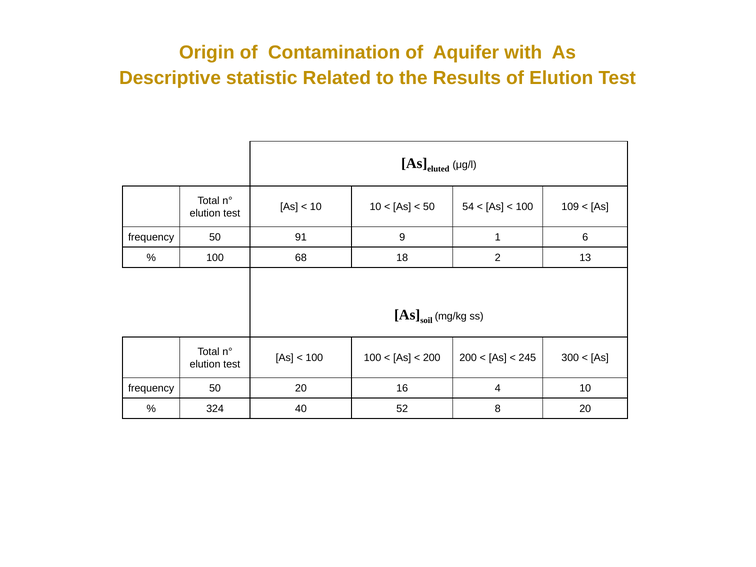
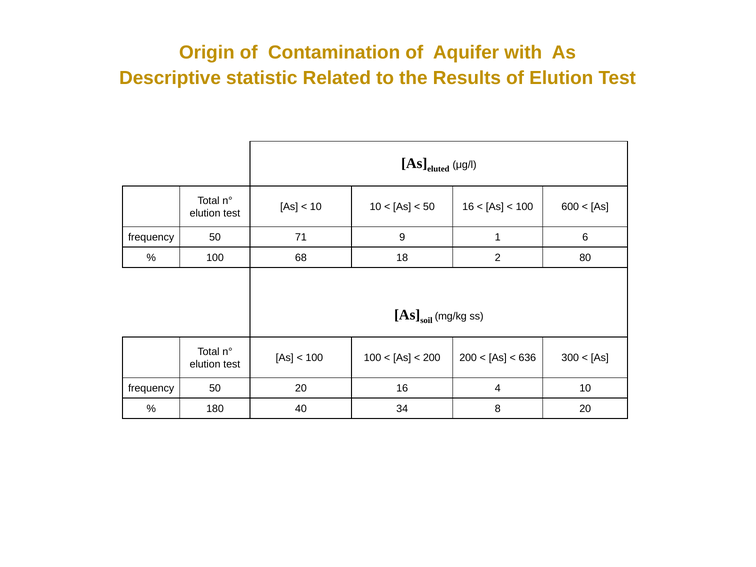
50 54: 54 -> 16 (468, 207)
109: 109 -> 600 (570, 207)
91: 91 -> 71 (301, 238)
13: 13 -> 80 (585, 258)
245: 245 -> 636 (527, 358)
324: 324 -> 180 (215, 409)
52: 52 -> 34 (402, 409)
